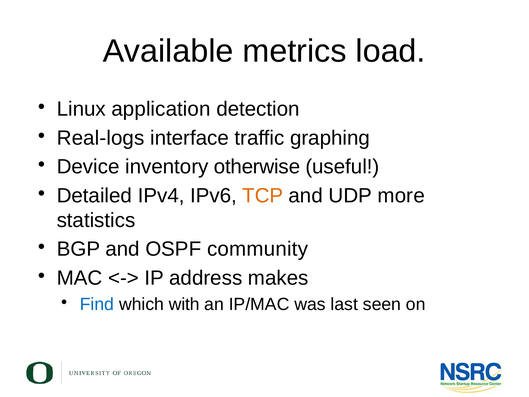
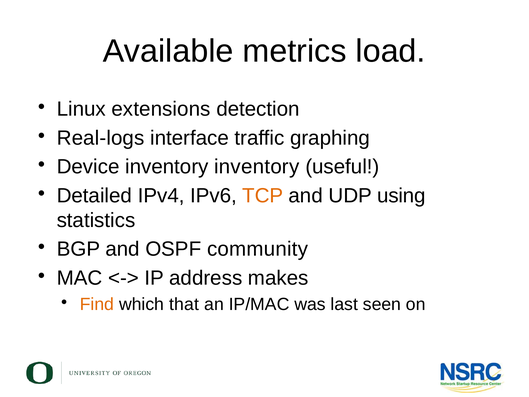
application: application -> extensions (161, 109)
inventory otherwise: otherwise -> inventory (257, 167)
more: more -> using (401, 195)
Find colour: blue -> orange (97, 304)
with: with -> that (184, 304)
